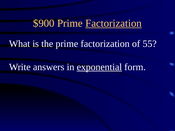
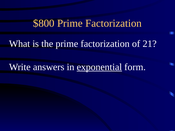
$900: $900 -> $800 (44, 23)
Factorization underline: present -> none (114, 23)
55: 55 -> 21 (150, 44)
